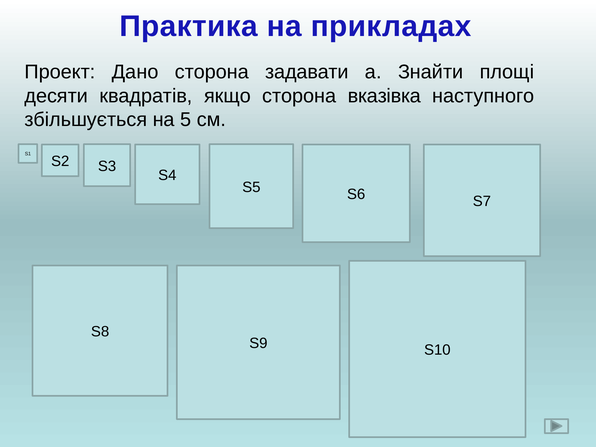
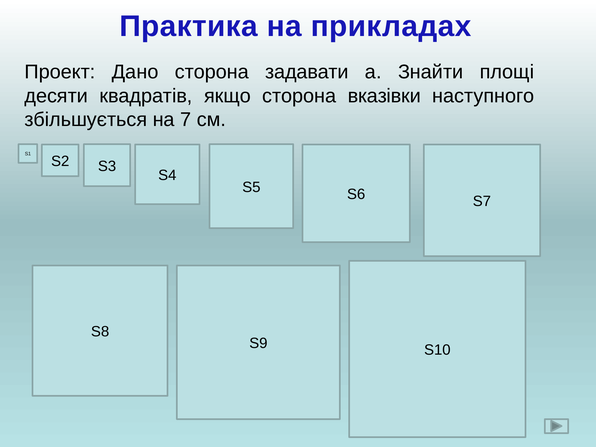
вказівка: вказівка -> вказівки (384, 96)
5: 5 -> 7 (186, 120)
